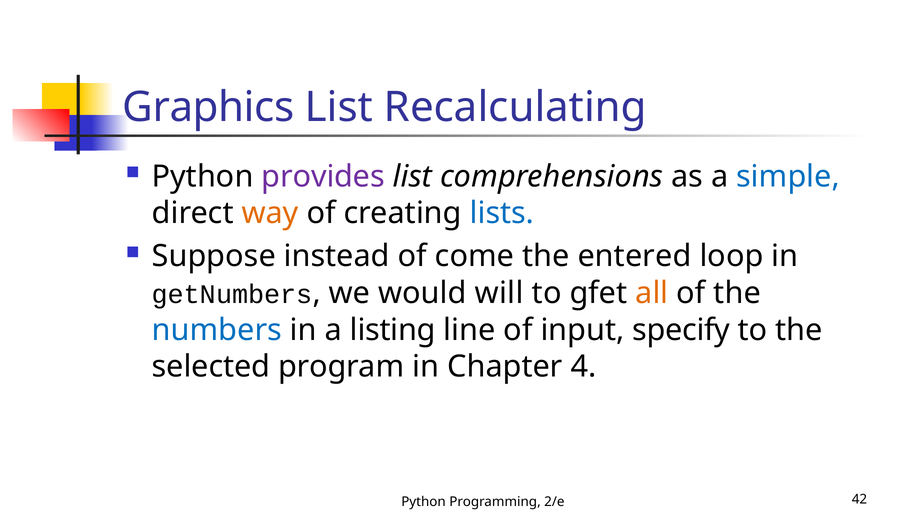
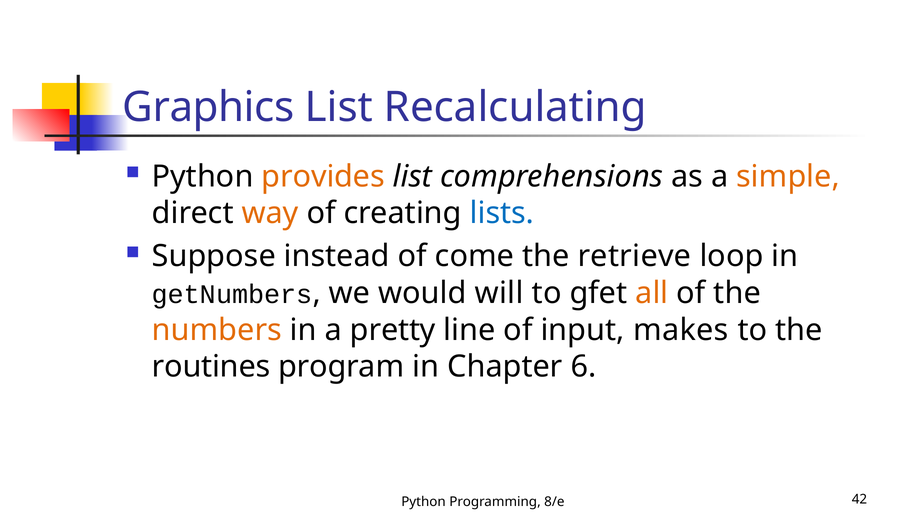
provides colour: purple -> orange (323, 176)
simple colour: blue -> orange (788, 176)
entered: entered -> retrieve (634, 256)
numbers colour: blue -> orange (217, 330)
listing: listing -> pretty (393, 330)
specify: specify -> makes (681, 330)
selected: selected -> routines (211, 366)
4: 4 -> 6 (584, 366)
2/e: 2/e -> 8/e (554, 501)
